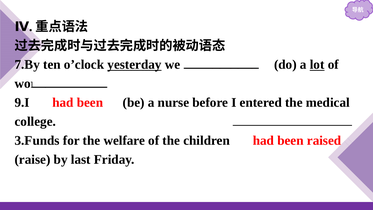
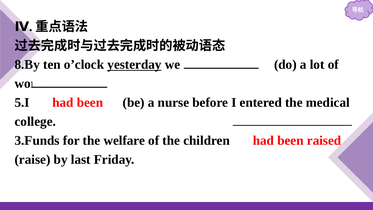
7.By: 7.By -> 8.By (27, 65)
lot underline: present -> none (317, 65)
9.I: 9.I -> 5.I (22, 102)
